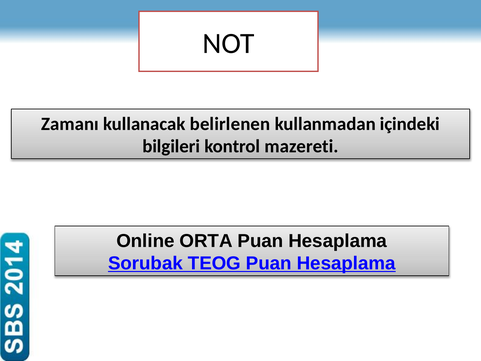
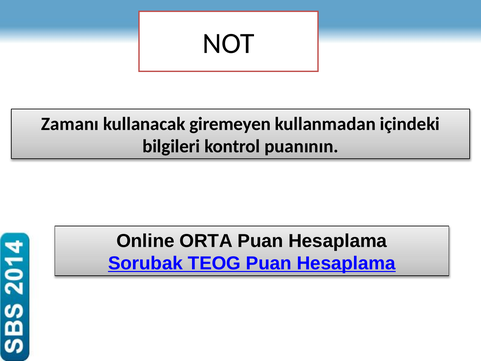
belirlenen: belirlenen -> giremeyen (230, 124)
mazereti: mazereti -> puanının (301, 146)
